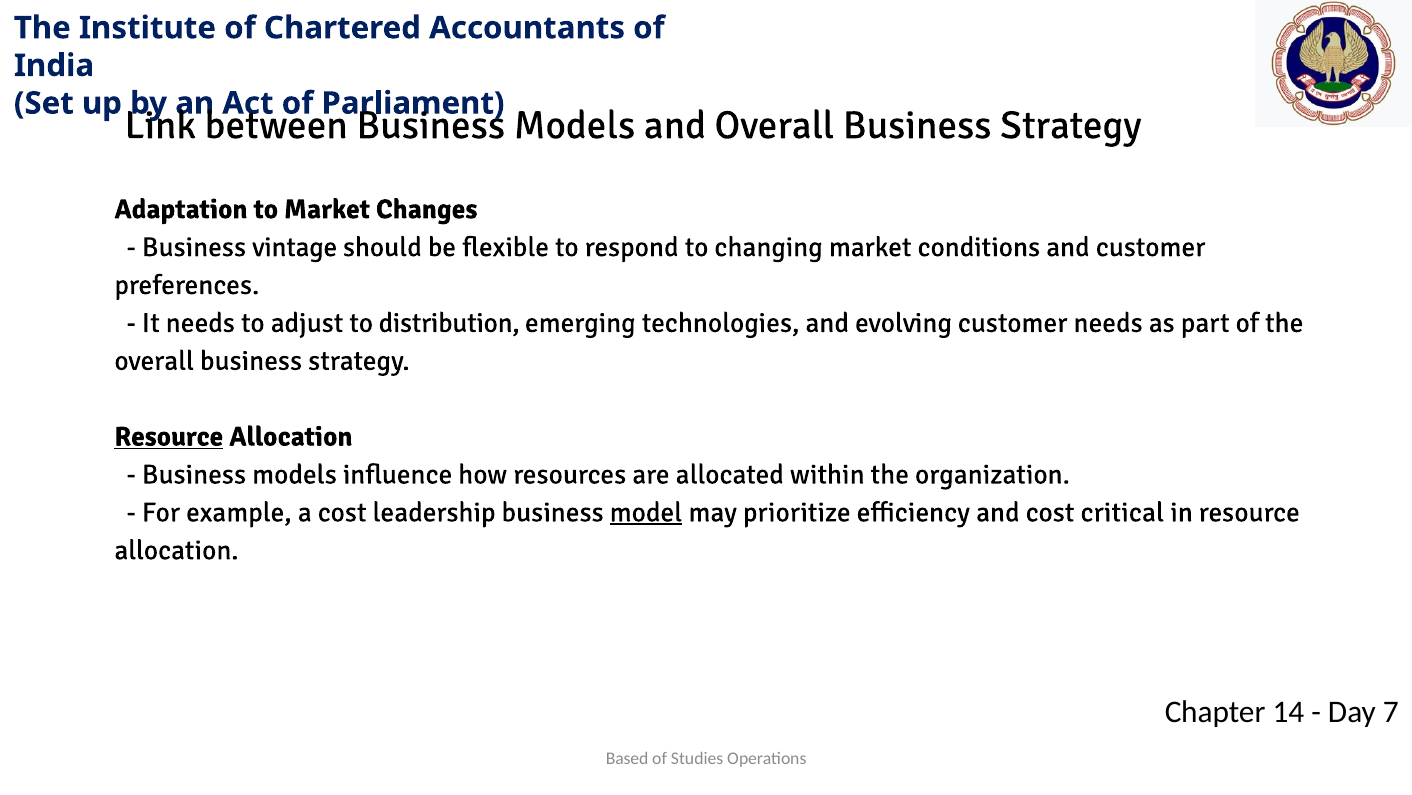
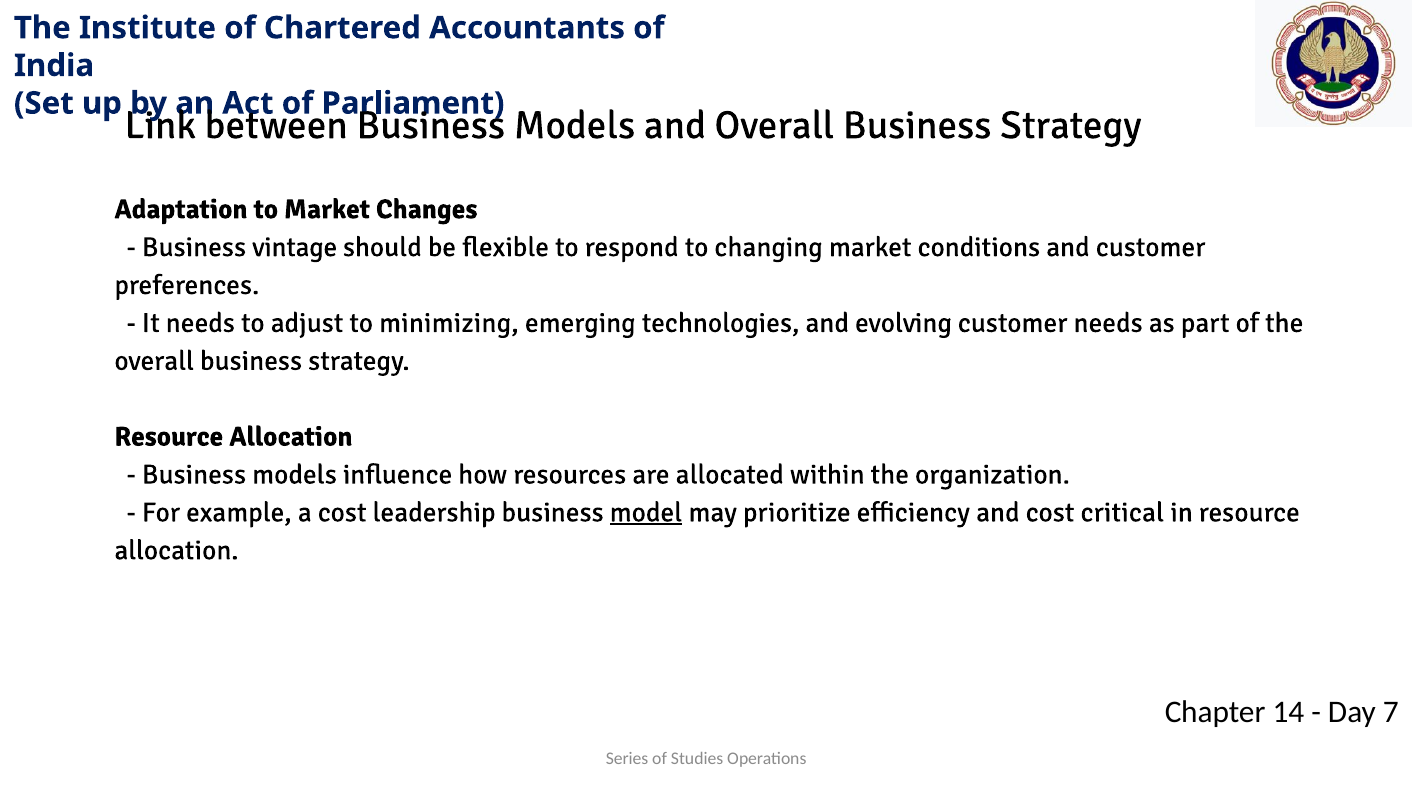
distribution: distribution -> minimizing (449, 323)
Resource underline: present -> none (169, 436)
Based: Based -> Series (627, 758)
